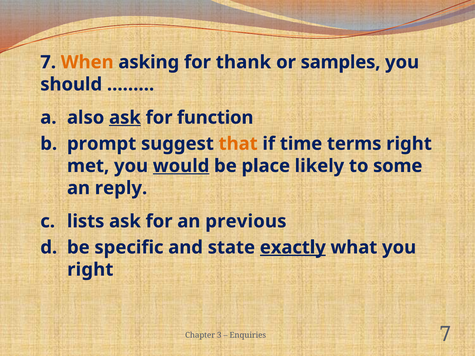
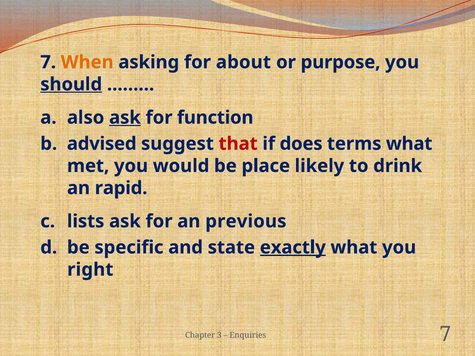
thank: thank -> about (243, 62)
samples: samples -> purpose (341, 62)
should underline: none -> present (71, 84)
prompt: prompt -> advised (102, 144)
that colour: orange -> red (238, 144)
time: time -> does (301, 144)
terms right: right -> what (409, 144)
would underline: present -> none (181, 166)
some: some -> drink (398, 166)
reply: reply -> rapid (121, 188)
